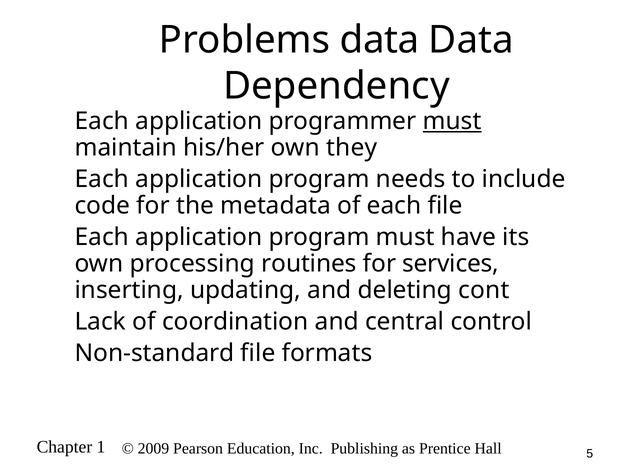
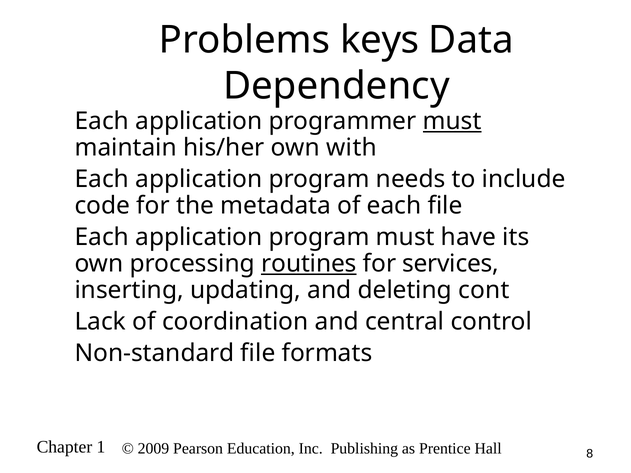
Problems data: data -> keys (380, 40)
they: they -> with (352, 148)
routines underline: none -> present (309, 264)
5: 5 -> 8 (590, 454)
